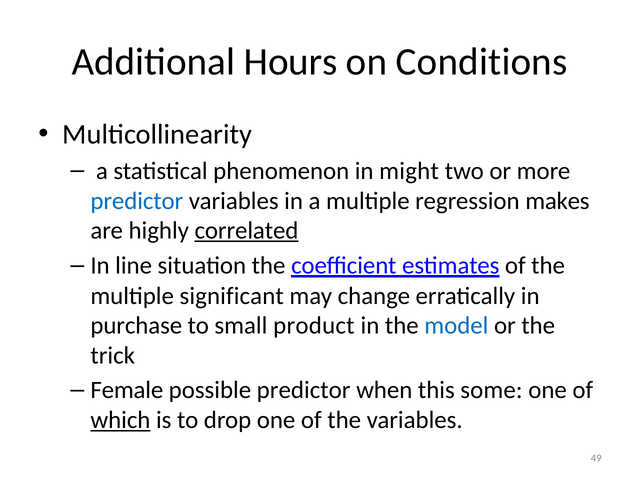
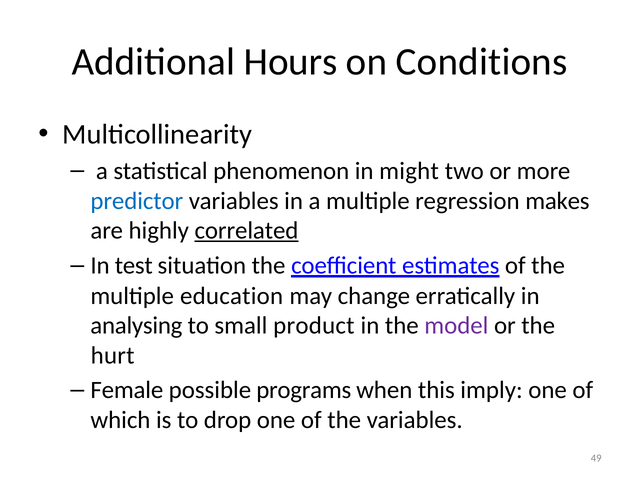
line: line -> test (134, 265)
significant: significant -> education (232, 296)
purchase: purchase -> analysing (136, 326)
model colour: blue -> purple (456, 326)
trick: trick -> hurt (113, 355)
possible predictor: predictor -> programs (304, 390)
some: some -> imply (492, 390)
which underline: present -> none (120, 420)
